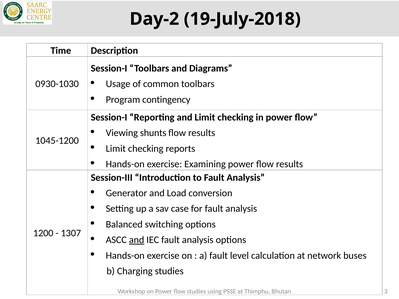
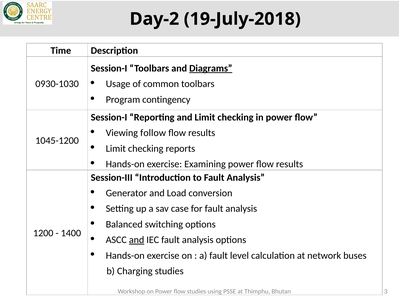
Diagrams underline: none -> present (211, 68)
shunts: shunts -> follow (153, 133)
1307: 1307 -> 1400 (71, 233)
